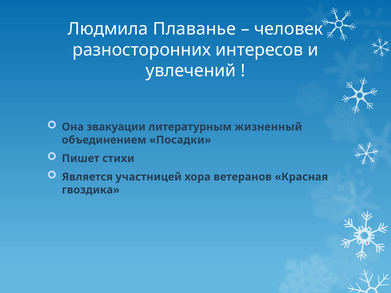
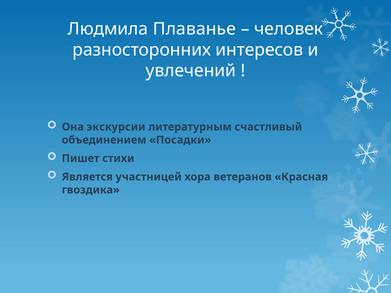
эвакуации: эвакуации -> экскурсии (116, 127)
жизненный: жизненный -> счастливый (268, 127)
